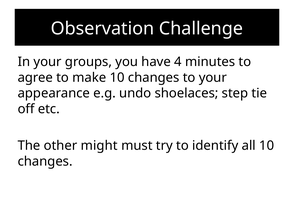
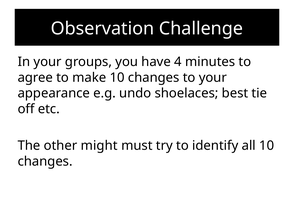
step: step -> best (235, 93)
